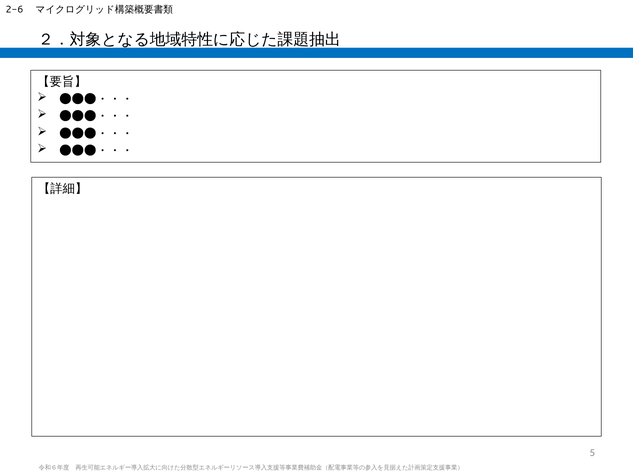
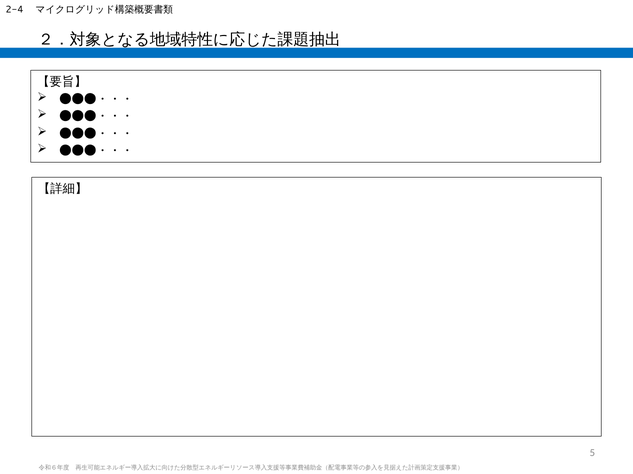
2-6: 2-6 -> 2-4 (14, 10)
